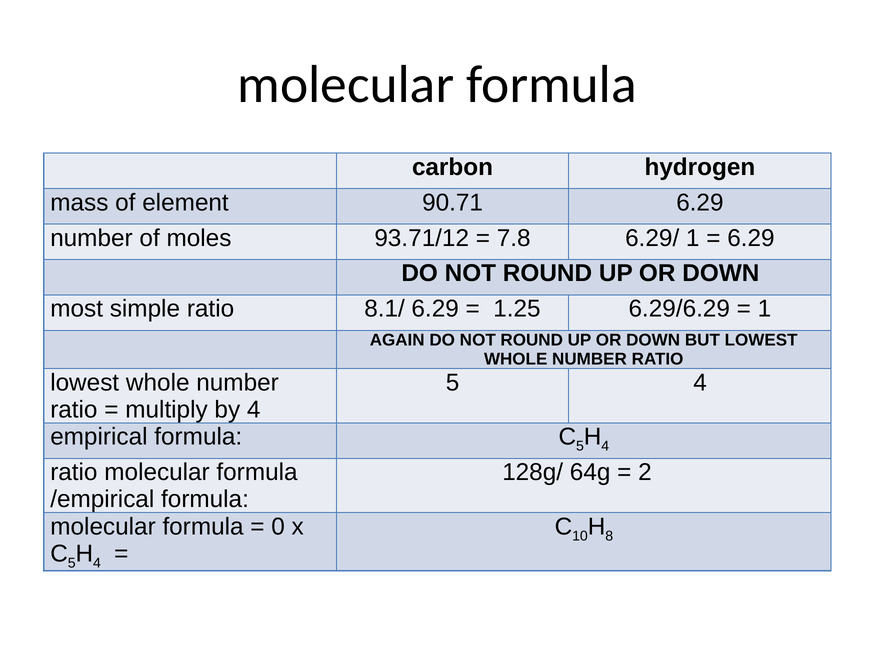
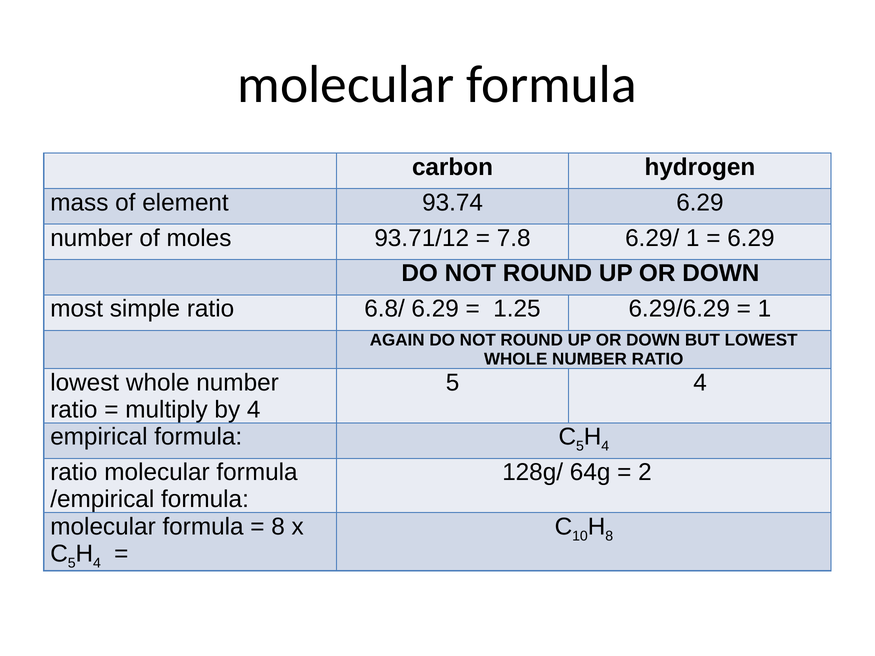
90.71: 90.71 -> 93.74 (453, 203)
8.1/: 8.1/ -> 6.8/ (385, 309)
0: 0 -> 8 (278, 527)
